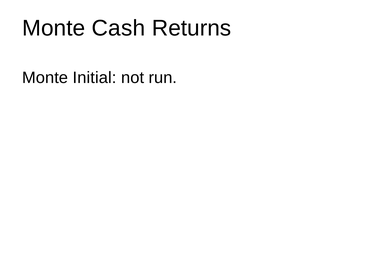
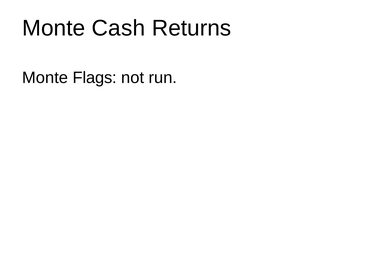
Initial: Initial -> Flags (95, 78)
